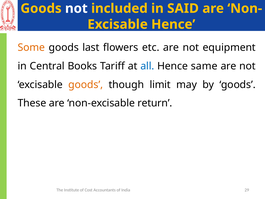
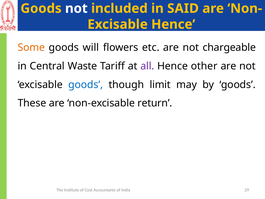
last: last -> will (91, 48)
equipment: equipment -> chargeable (229, 48)
Books: Books -> Waste (82, 66)
all colour: blue -> purple (147, 66)
same: same -> other (204, 66)
goods colour: orange -> blue (86, 85)
